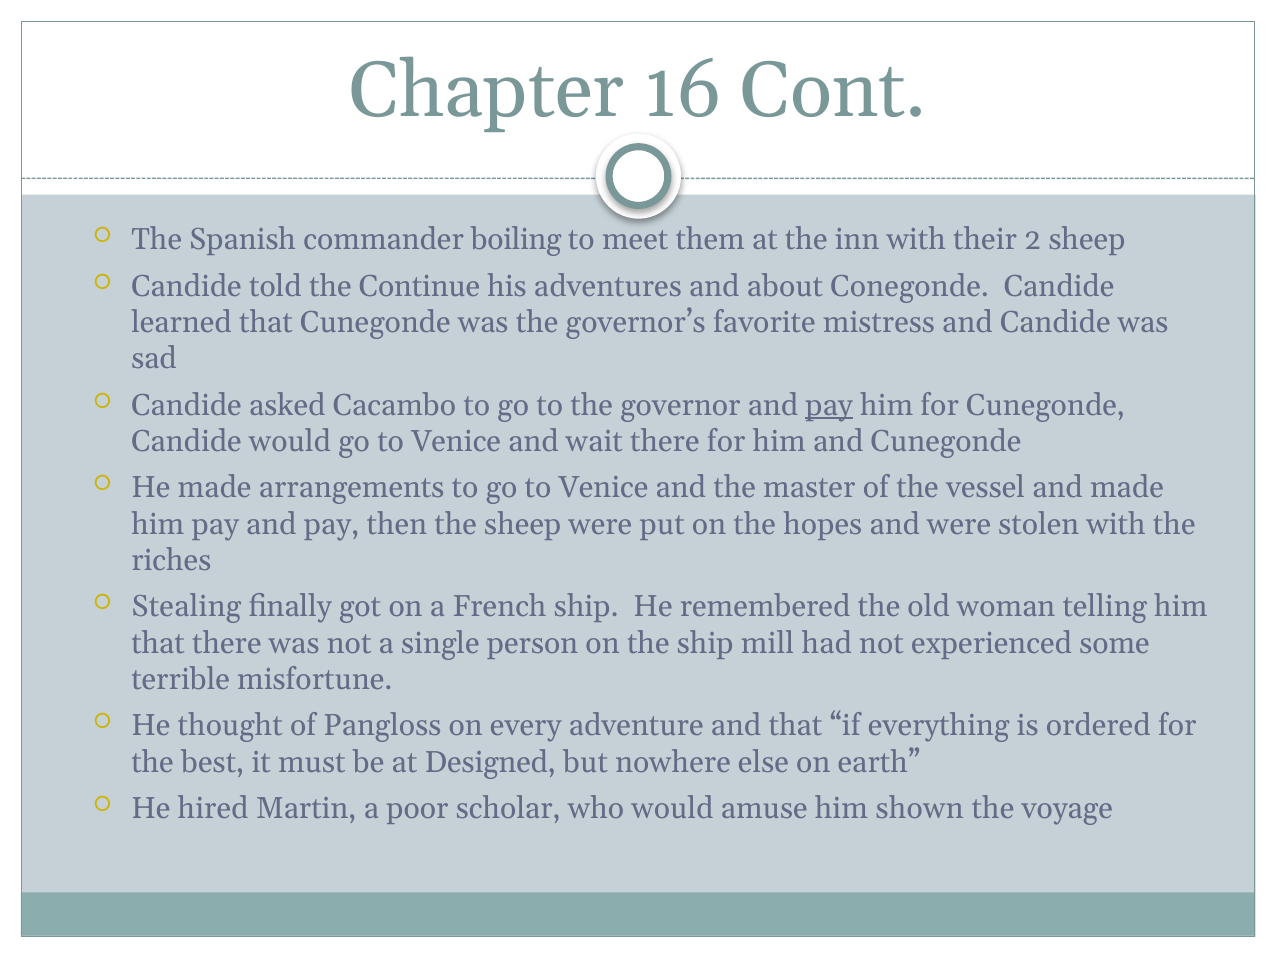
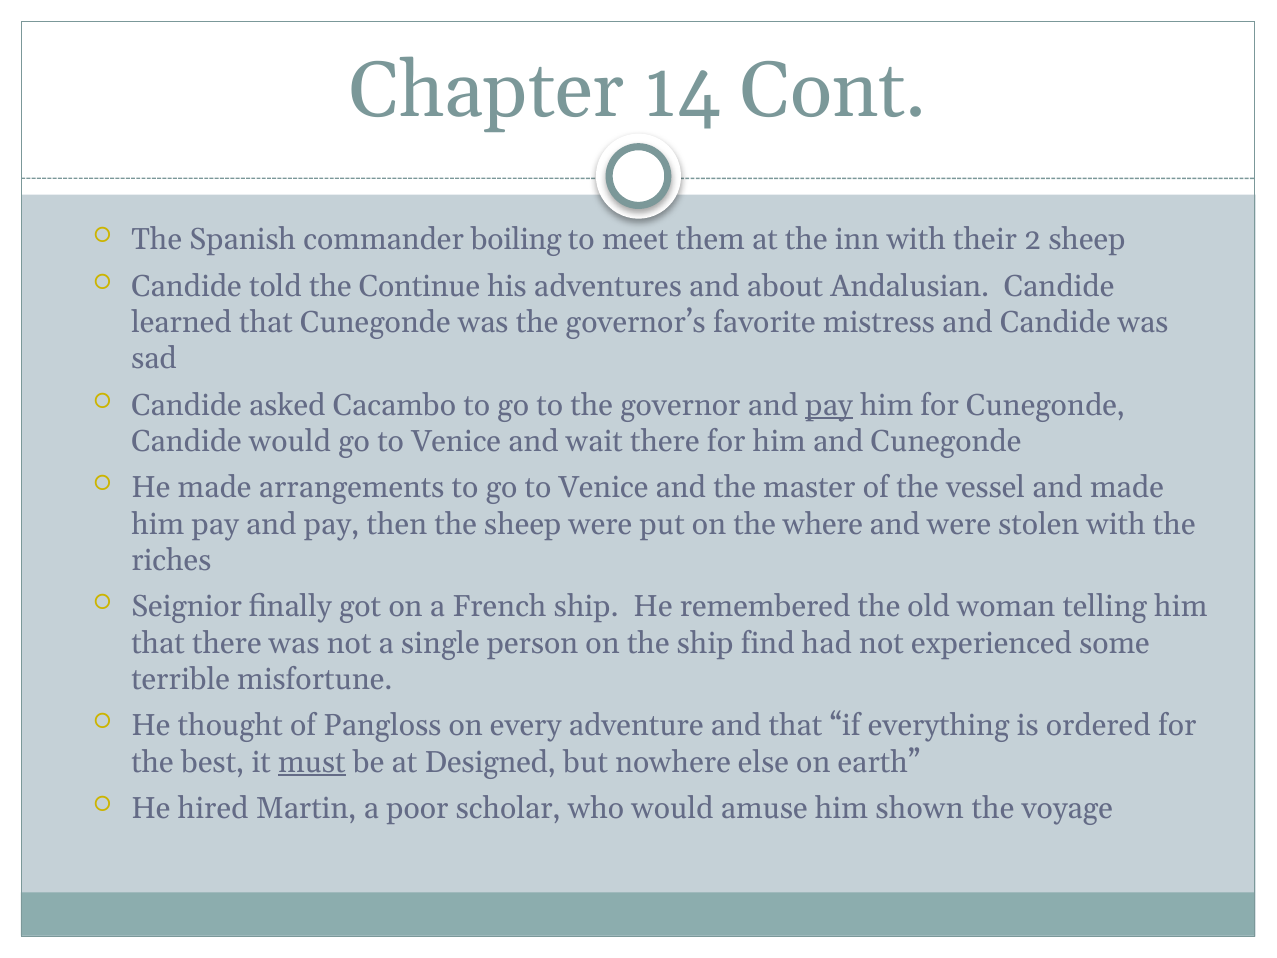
16: 16 -> 14 (682, 90)
Conegonde: Conegonde -> Andalusian (910, 286)
hopes: hopes -> where (823, 524)
Stealing: Stealing -> Seignior (187, 607)
mill: mill -> find (768, 643)
must underline: none -> present (312, 762)
